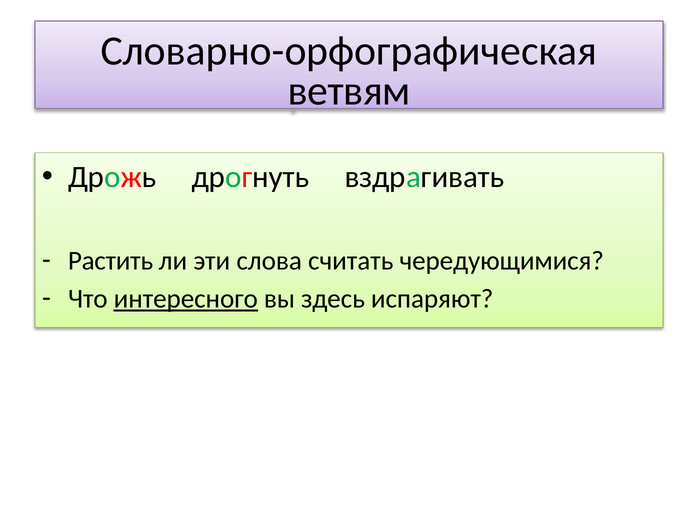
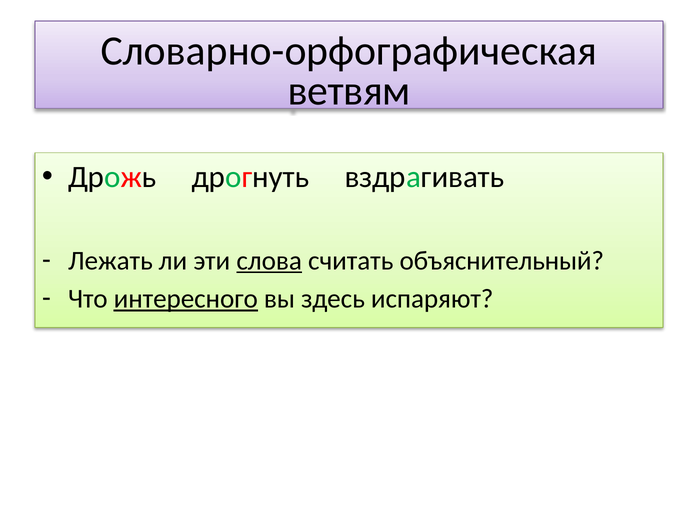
Растить: Растить -> Лежать (110, 260)
слова underline: none -> present (269, 260)
чередующимися: чередующимися -> объяснительный (502, 260)
